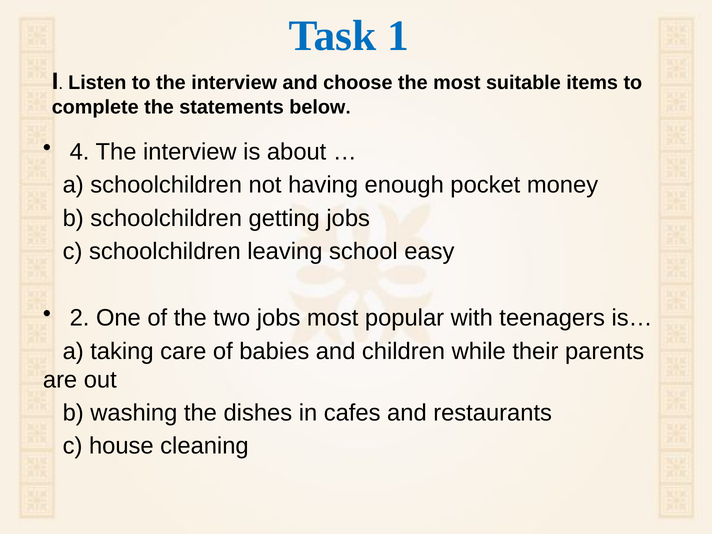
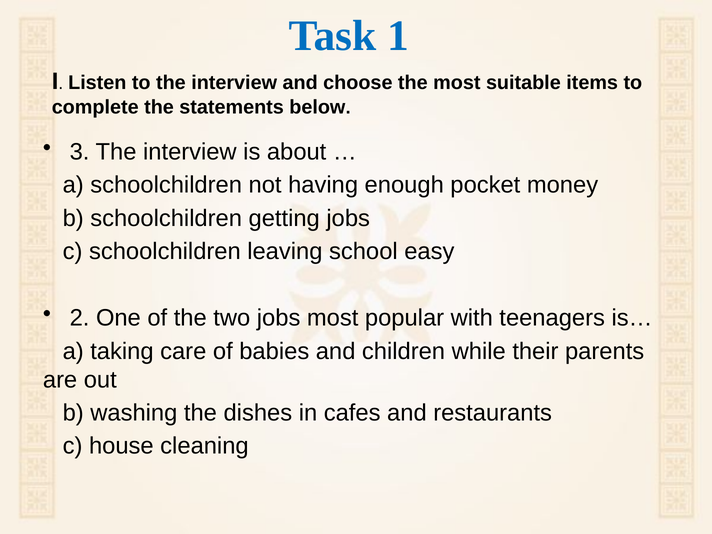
4: 4 -> 3 (80, 152)
